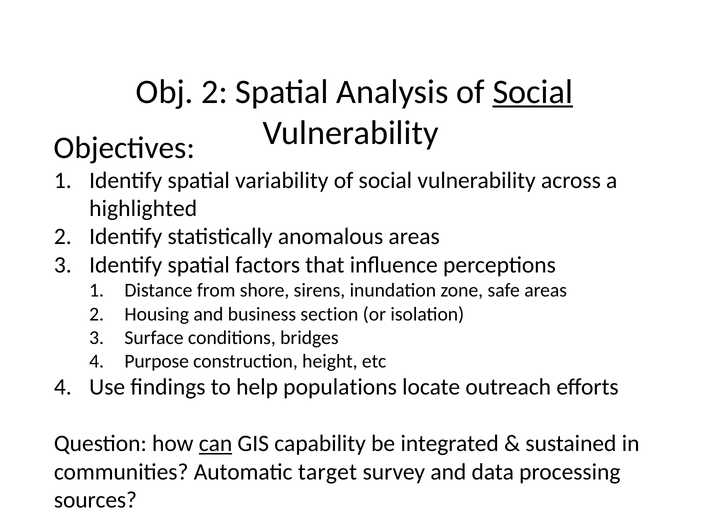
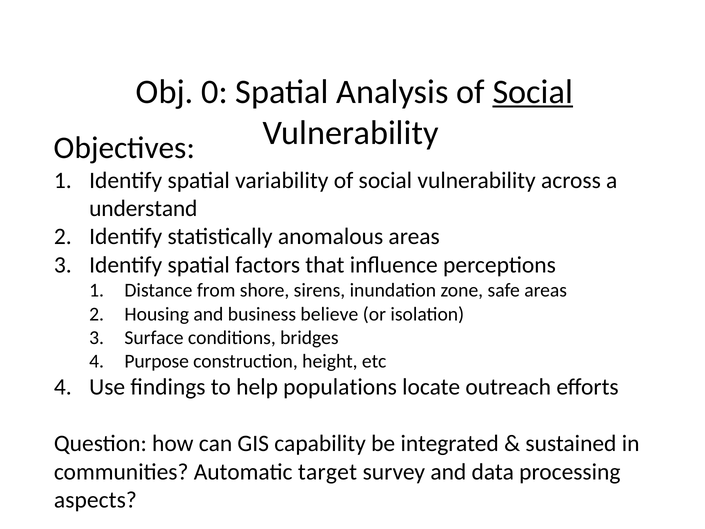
Obj 2: 2 -> 0 (214, 92)
highlighted: highlighted -> understand (143, 208)
section: section -> believe (329, 314)
can underline: present -> none (216, 443)
sources: sources -> aspects (95, 500)
